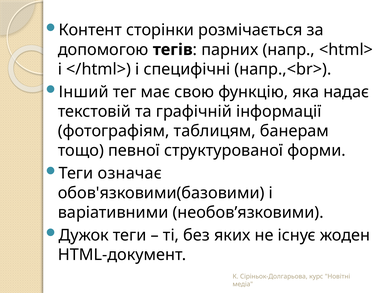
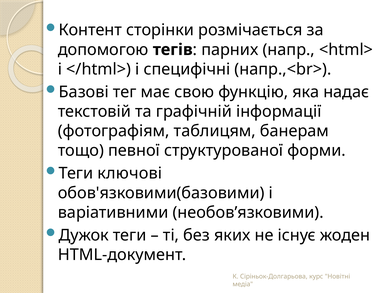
Інший: Інший -> Базові (84, 92)
означає: означає -> ключові (130, 173)
